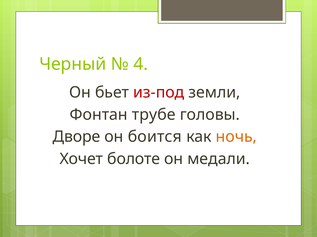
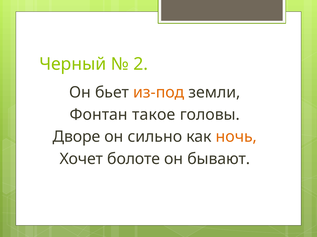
4: 4 -> 2 (141, 64)
из-под colour: red -> orange (159, 93)
трубе: трубе -> такое (154, 115)
боится: боится -> сильно (155, 137)
медали: медали -> бывают (219, 159)
